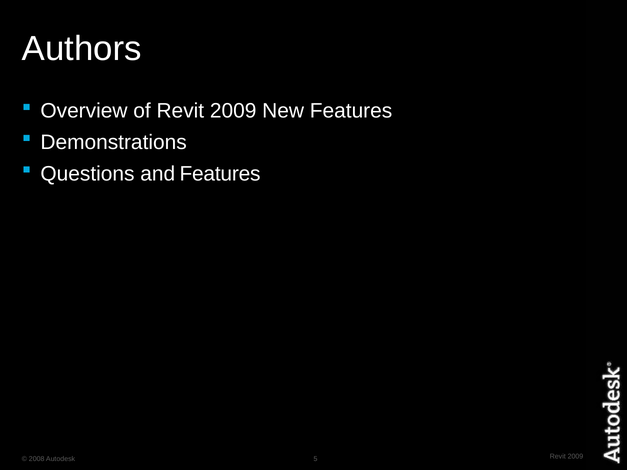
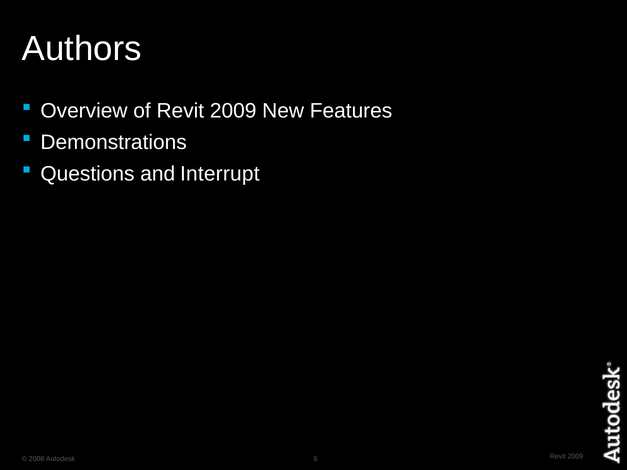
and Features: Features -> Interrupt (220, 174)
